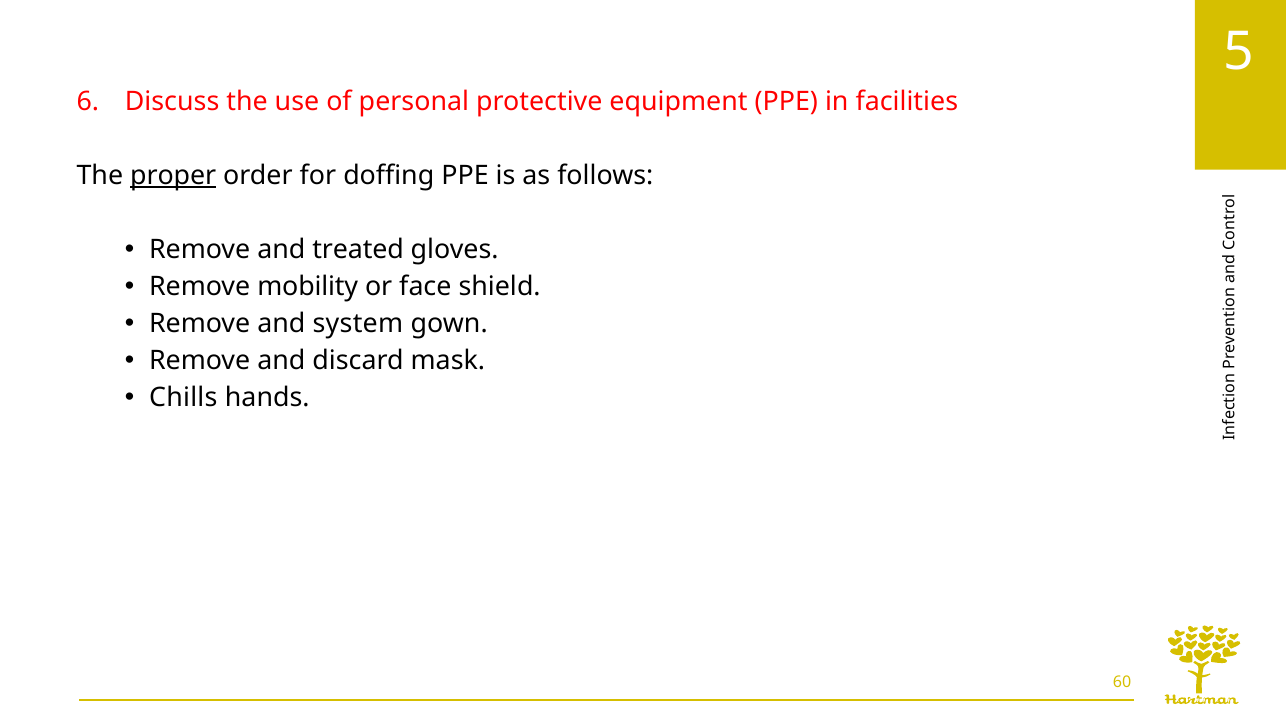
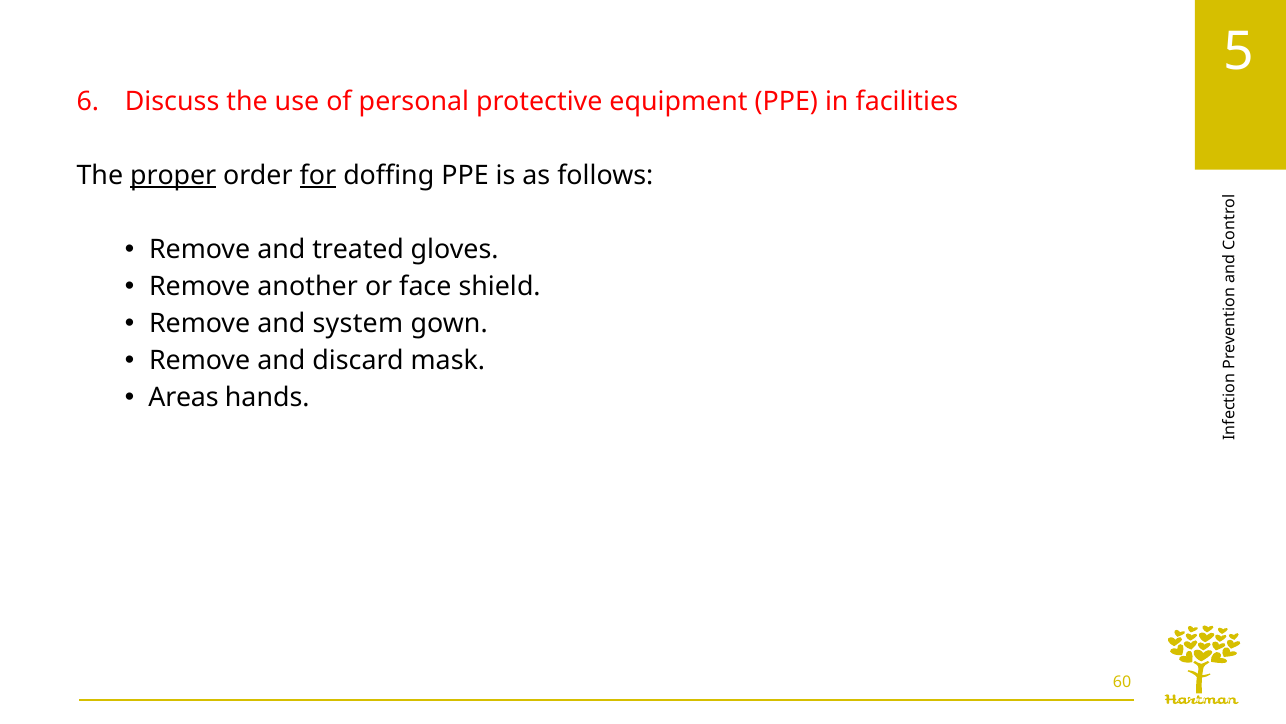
for underline: none -> present (318, 175)
mobility: mobility -> another (308, 286)
Chills: Chills -> Areas (184, 397)
